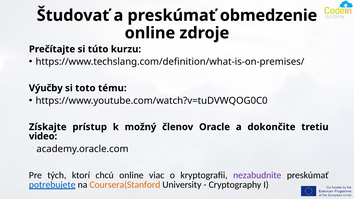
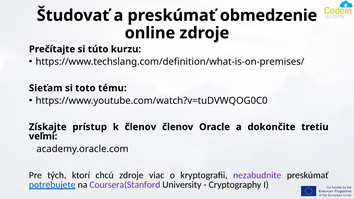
Výučby: Výučby -> Sieťam (46, 88)
k možný: možný -> členov (140, 127)
video: video -> veľmi (43, 136)
chcú online: online -> zdroje (131, 175)
Coursera(Stanford colour: orange -> purple (125, 185)
